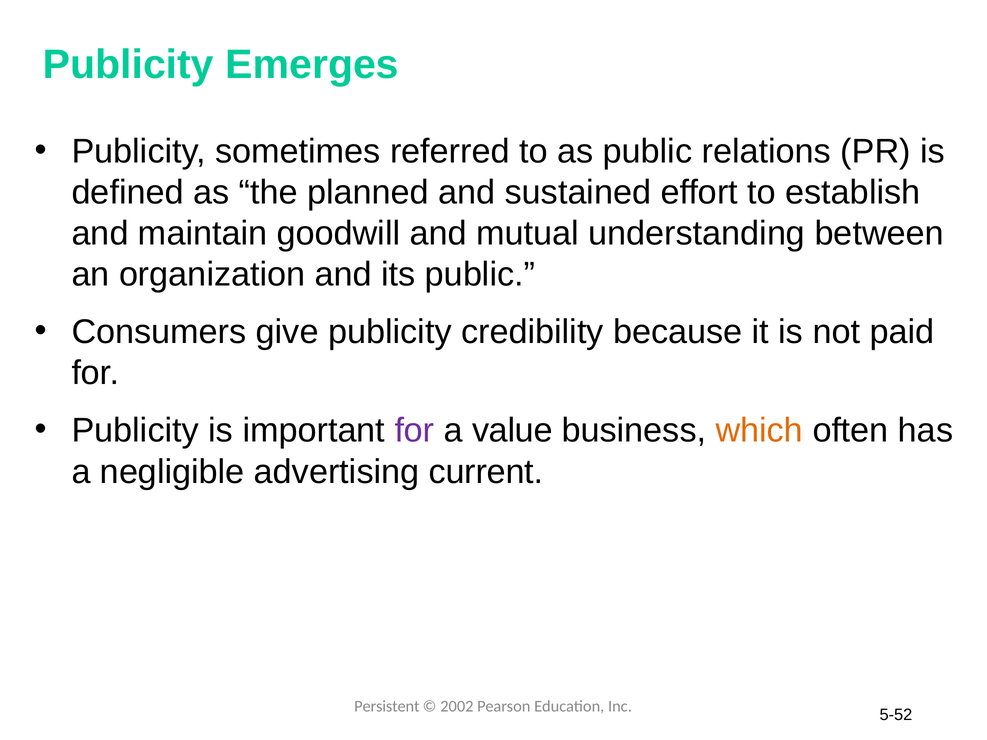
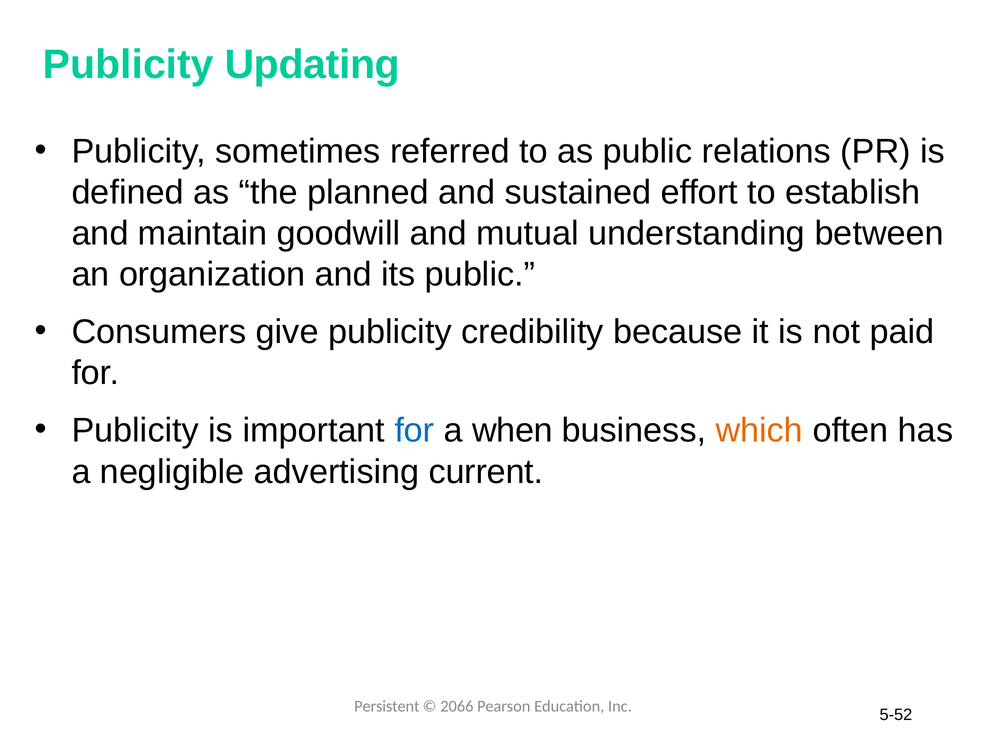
Emerges: Emerges -> Updating (312, 65)
for colour: purple -> blue (414, 431)
value: value -> when (512, 431)
2002: 2002 -> 2066 (457, 707)
